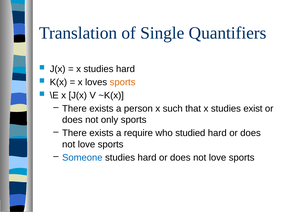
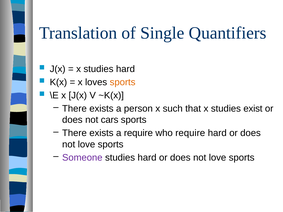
only: only -> cars (110, 120)
who studied: studied -> require (190, 133)
Someone colour: blue -> purple (82, 158)
